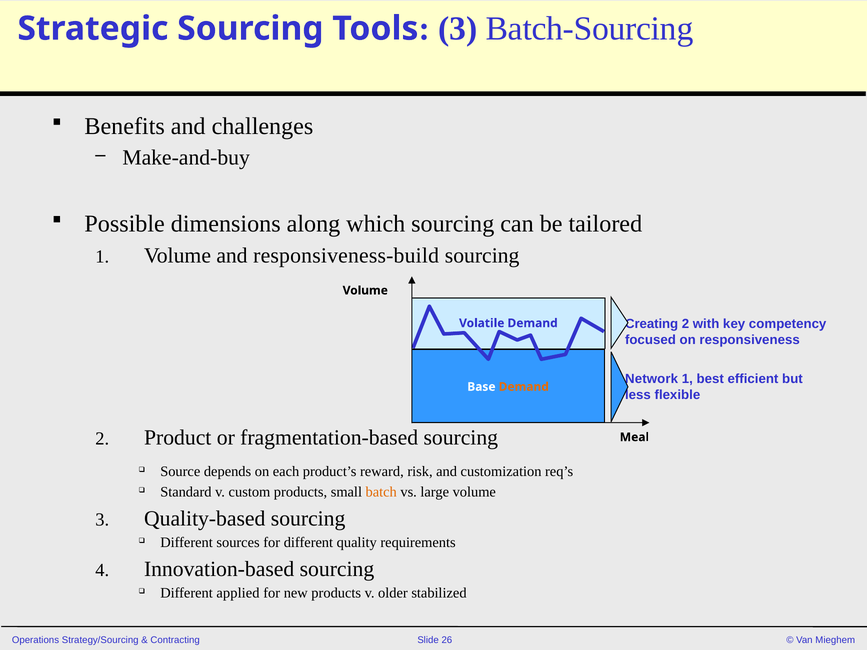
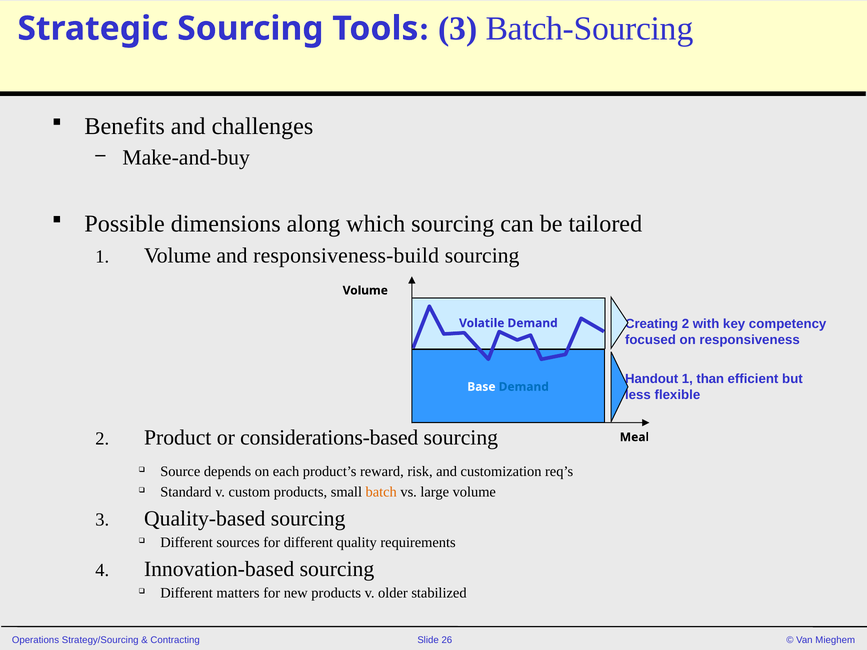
Network: Network -> Handout (652, 379)
best: best -> than (710, 379)
Demand colour: orange -> blue (524, 387)
fragmentation-based: fragmentation-based -> considerations-based (329, 438)
applied: applied -> matters (238, 593)
